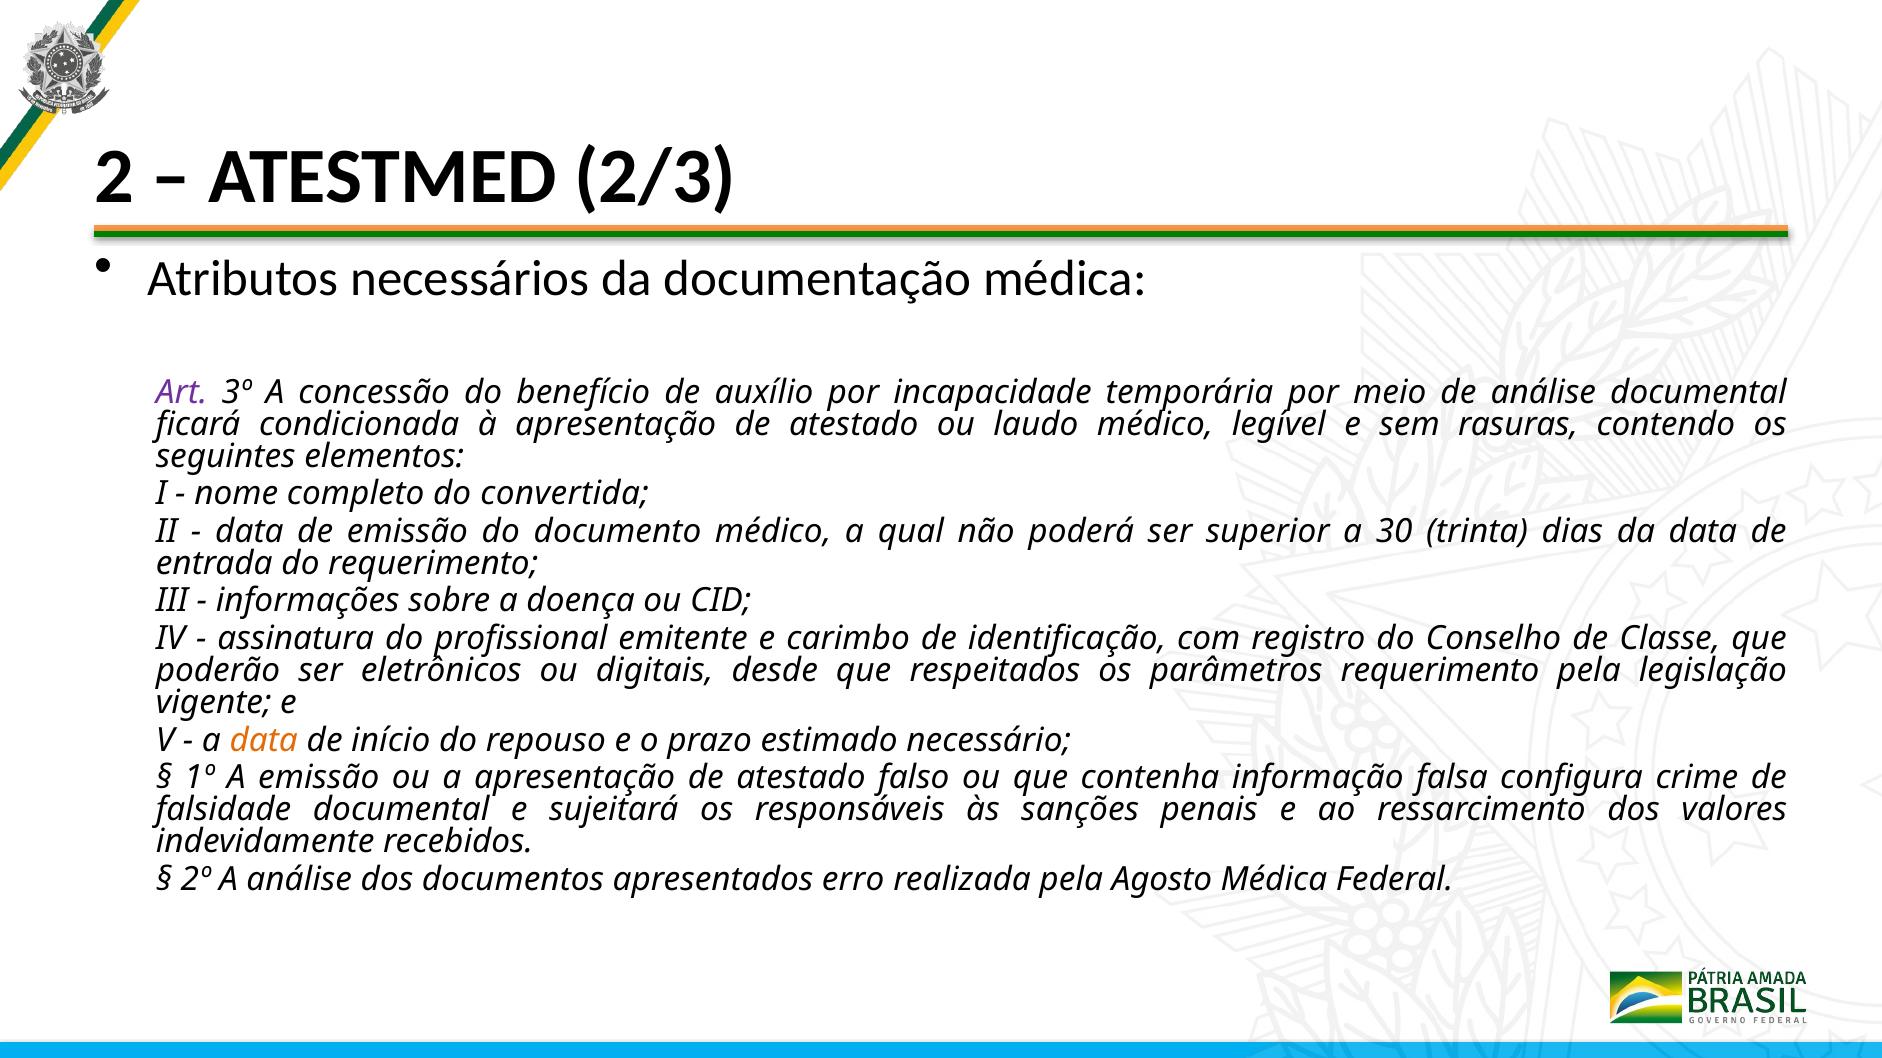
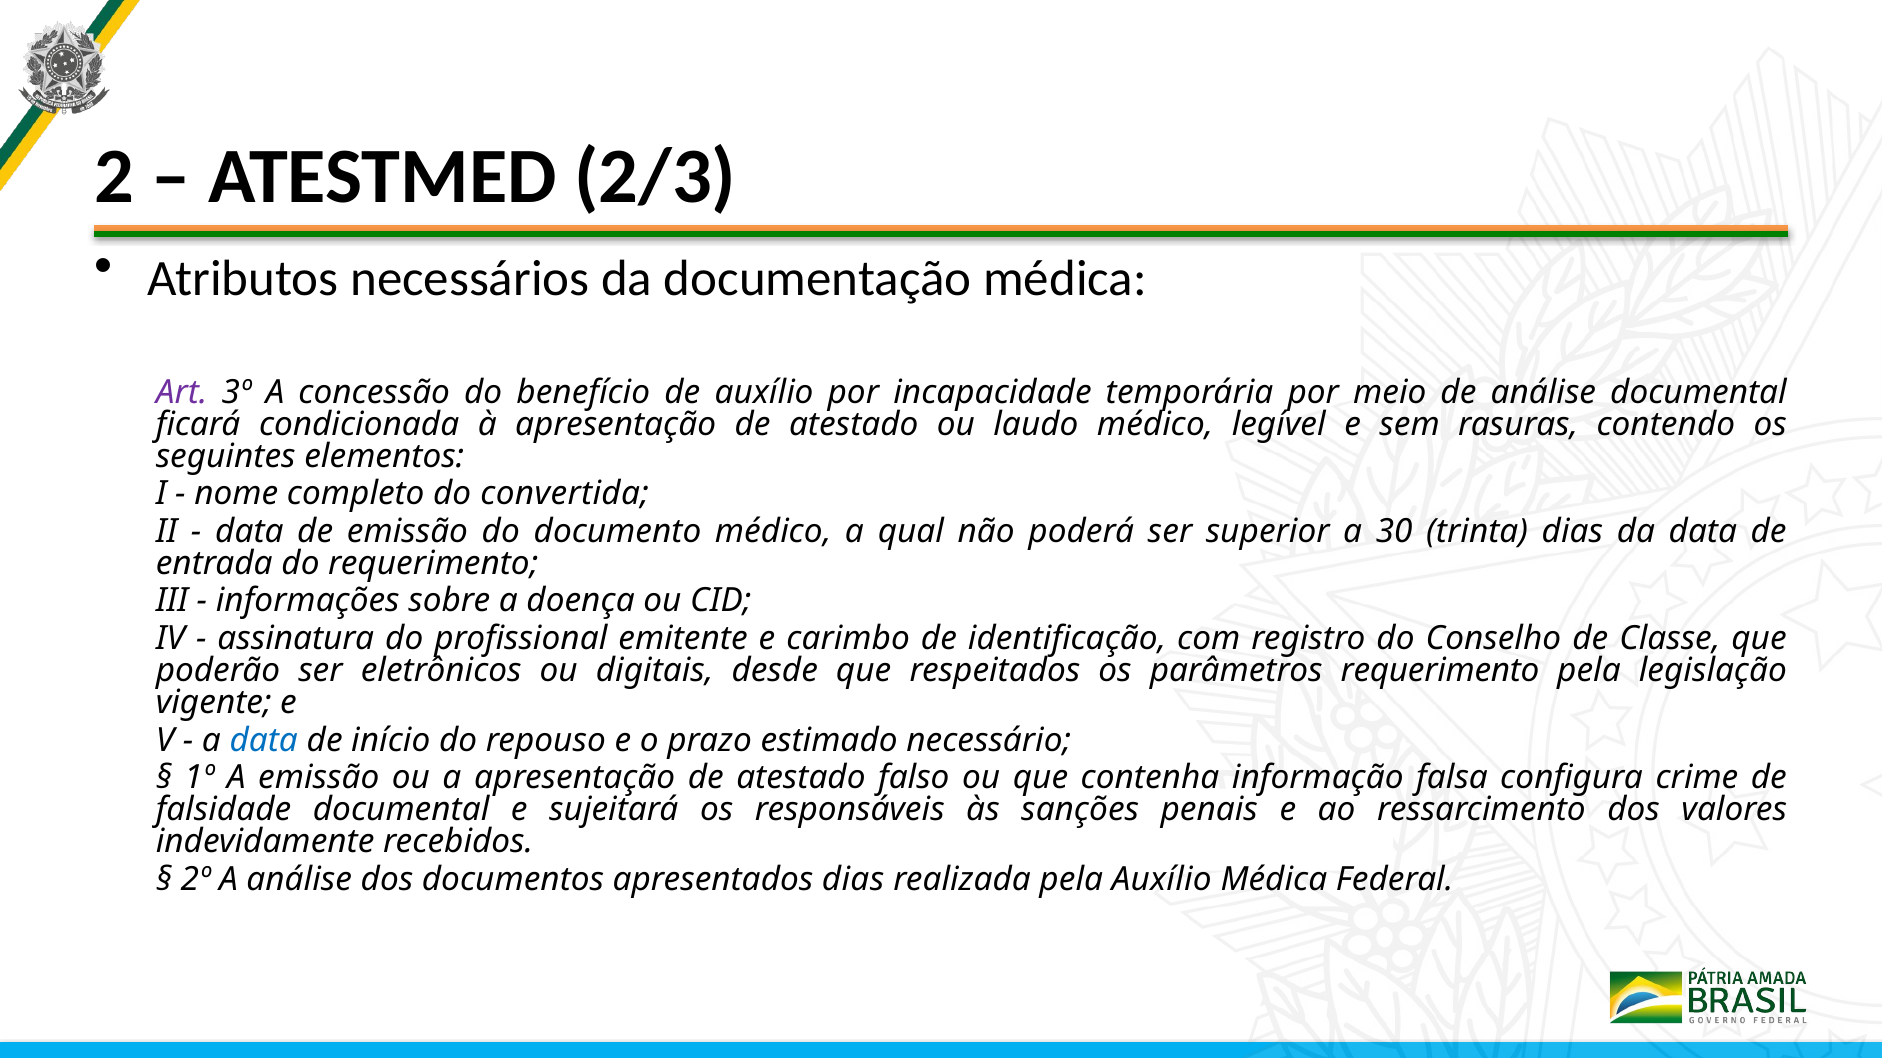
data colour: orange -> blue (264, 741)
apresentados erro: erro -> dias (853, 880)
pela Agosto: Agosto -> Auxílio (1162, 880)
